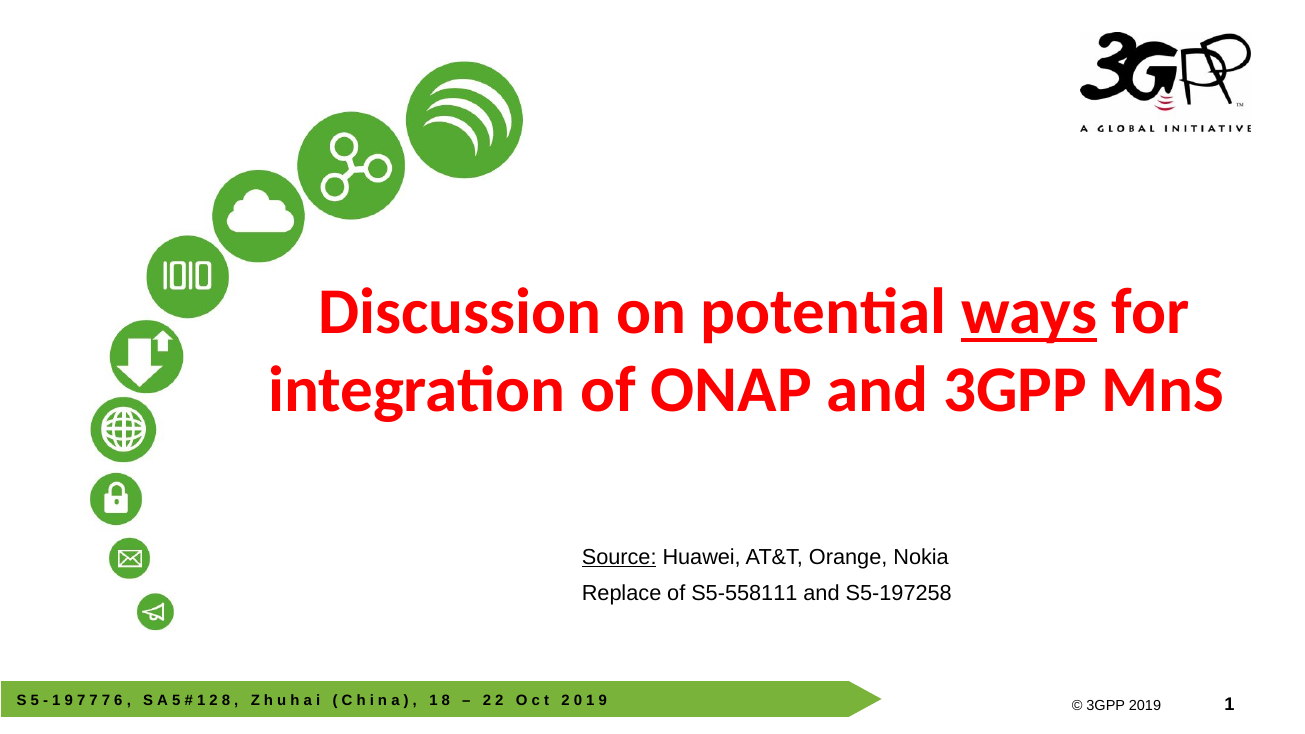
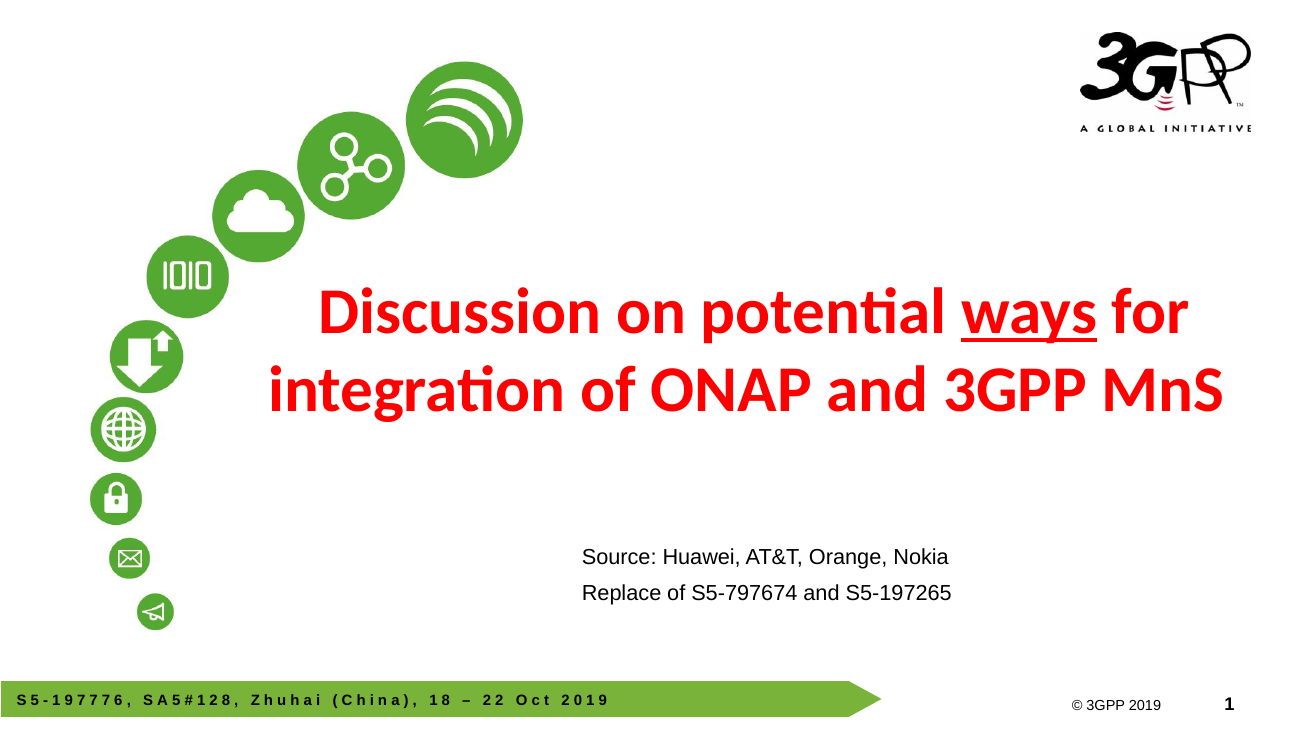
Source underline: present -> none (619, 557)
S5-558111: S5-558111 -> S5-797674 (744, 594)
S5-197258: S5-197258 -> S5-197265 (899, 594)
